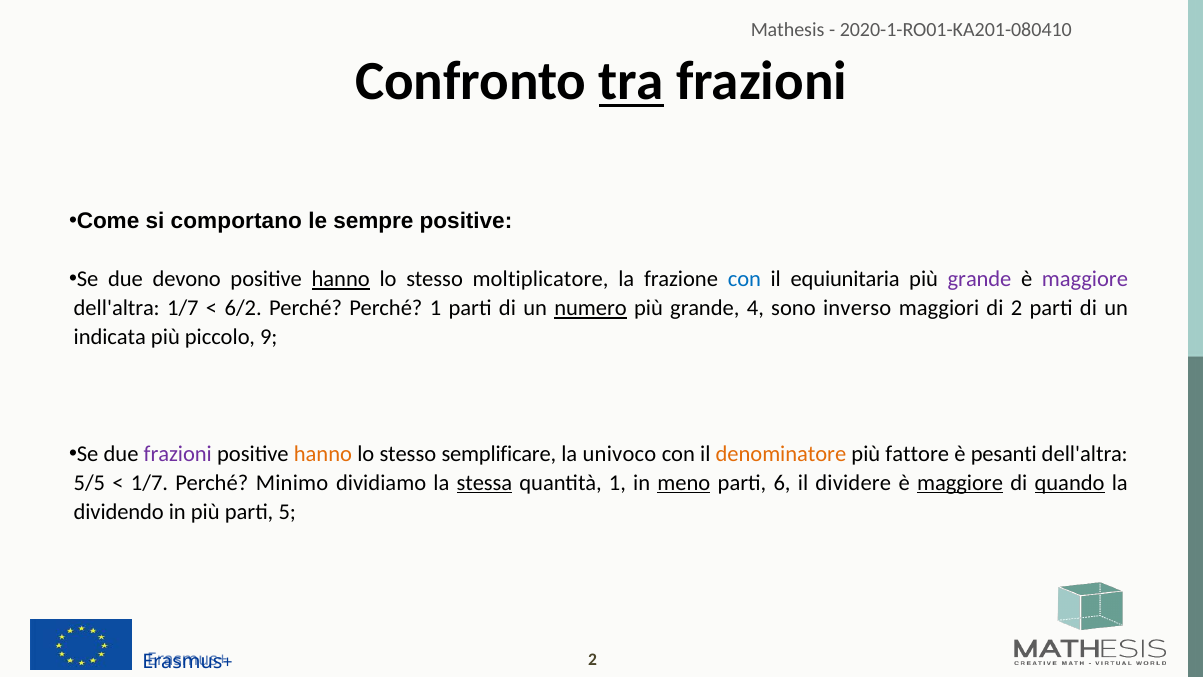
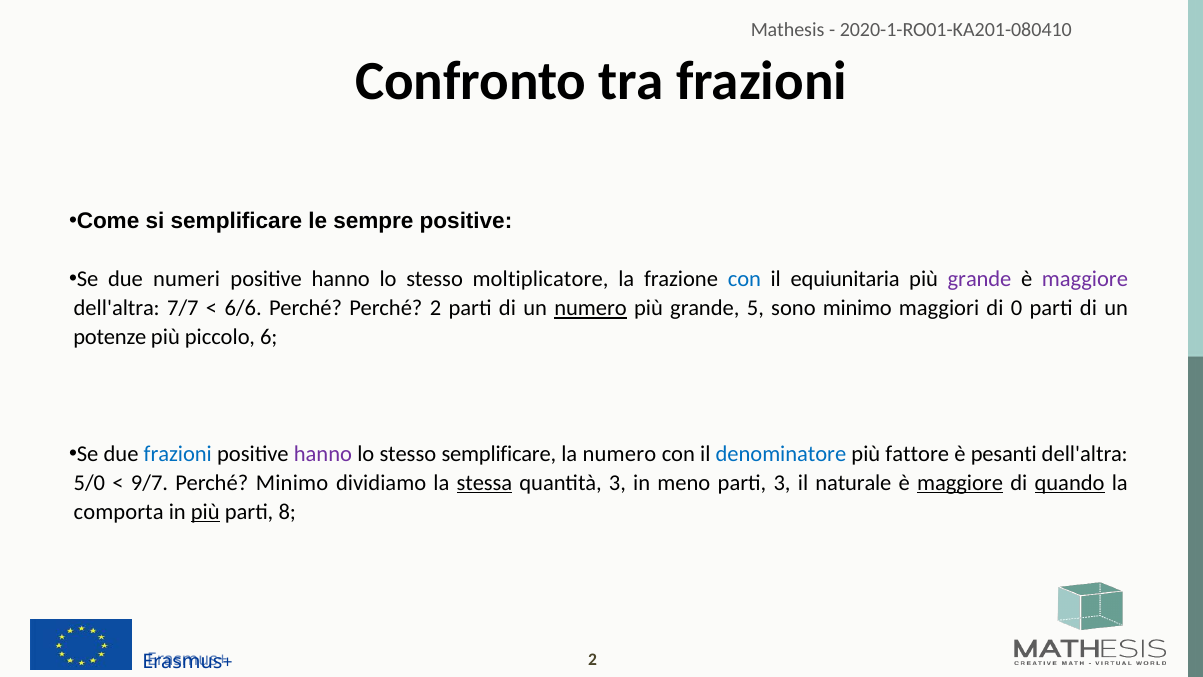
tra underline: present -> none (631, 82)
si comportano: comportano -> semplificare (236, 221)
devono: devono -> numeri (187, 279)
hanno underline: present -> none (341, 279)
dell'altra 1/7: 1/7 -> 7/7 (183, 308)
6/2: 6/2 -> 6/6 (243, 308)
Perché 1: 1 -> 2 (436, 308)
4: 4 -> 5 (755, 308)
sono inverso: inverso -> minimo (857, 308)
di 2: 2 -> 0 (1017, 308)
indicata: indicata -> potenze (110, 337)
9: 9 -> 6 (269, 337)
frazioni colour: purple -> blue (178, 454)
hanno colour: orange -> purple (323, 454)
la univoco: univoco -> numero (619, 454)
denominatore colour: orange -> blue (781, 454)
5/5: 5/5 -> 5/0 (89, 483)
1/7: 1/7 -> 9/7 (149, 483)
quantità 1: 1 -> 3 (617, 483)
meno underline: present -> none (684, 483)
parti 6: 6 -> 3 (782, 483)
dividere: dividere -> naturale (853, 483)
dividendo: dividendo -> comporta (119, 512)
più underline: none -> present (205, 512)
5: 5 -> 8 (287, 512)
